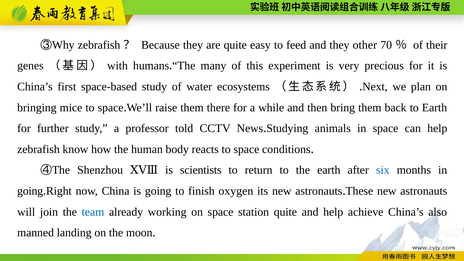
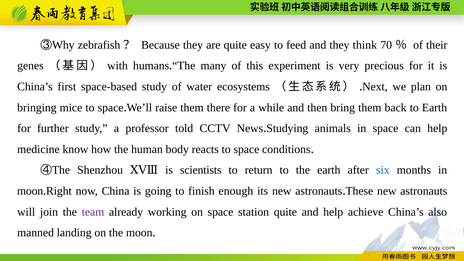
other: other -> think (365, 45)
zebrafish: zebrafish -> medicine (38, 149)
going: going -> moon (30, 191)
oxygen: oxygen -> enough (236, 191)
team colour: blue -> purple (93, 212)
